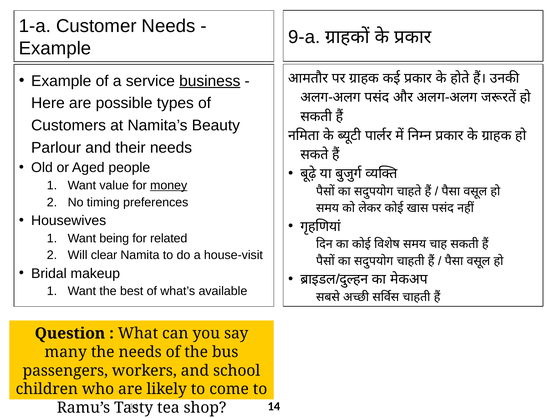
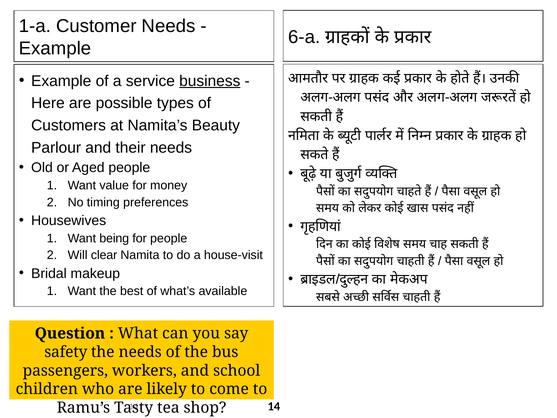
9-a: 9-a -> 6-a (304, 37)
money underline: present -> none (169, 185)
for related: related -> people (169, 238)
many: many -> safety (66, 352)
